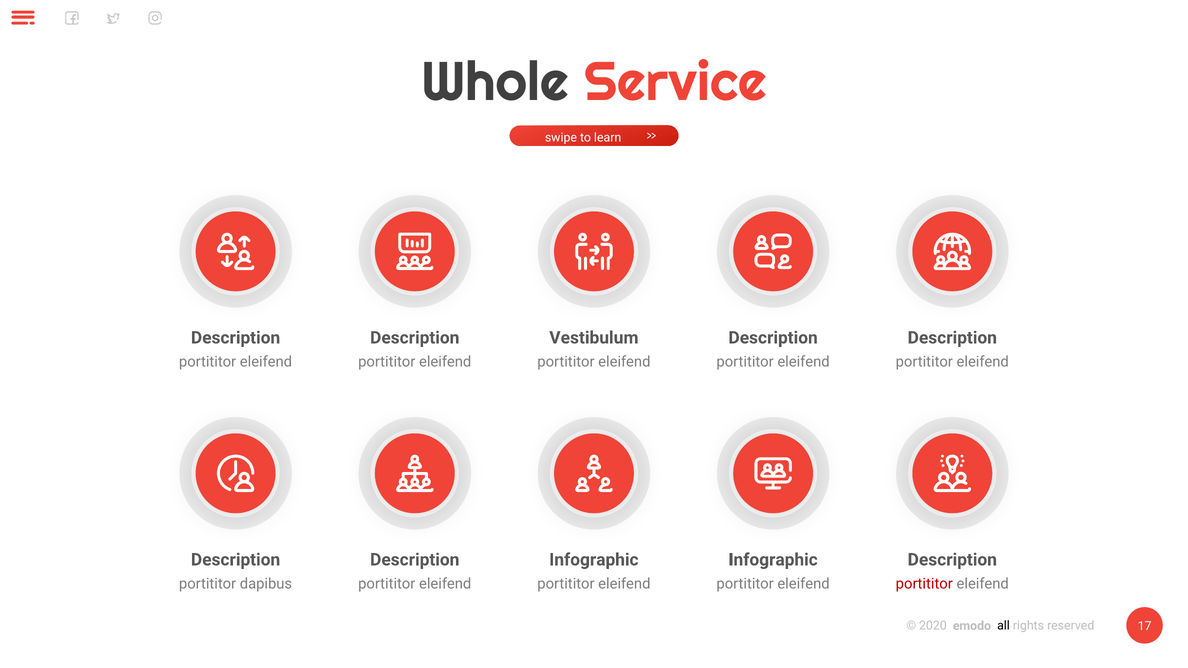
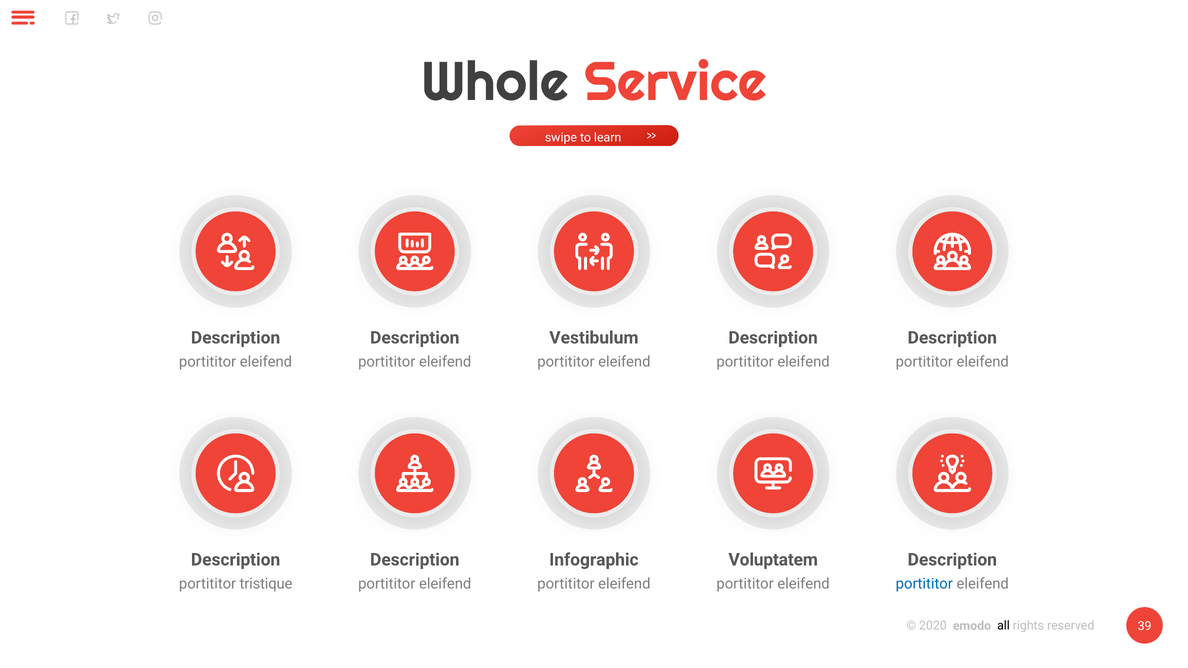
Infographic: Infographic -> Voluptatem (773, 560)
dapibus: dapibus -> tristique (266, 584)
portititor colour: red -> blue (924, 584)
17: 17 -> 39 (1145, 626)
